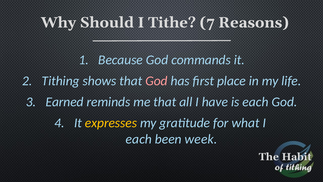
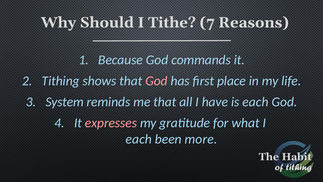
Earned: Earned -> System (65, 102)
expresses colour: yellow -> pink (111, 123)
week: week -> more (201, 139)
